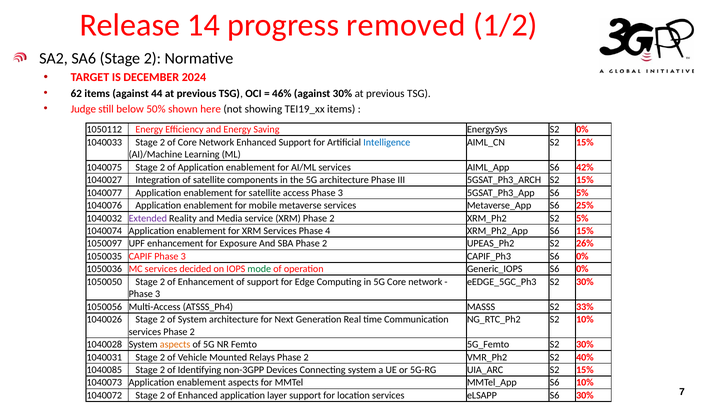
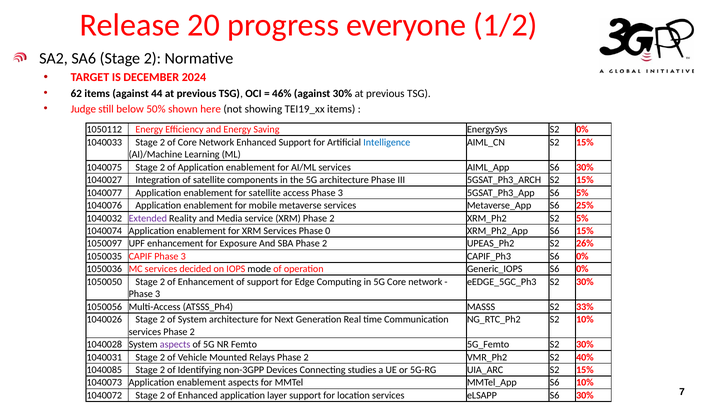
14: 14 -> 20 (204, 25)
removed: removed -> everyone (406, 25)
42%: 42% -> 30% (585, 167)
4: 4 -> 0 (328, 231)
mode colour: green -> black (259, 269)
aspects colour: orange -> purple (175, 345)
Connecting system: system -> studies (362, 370)
